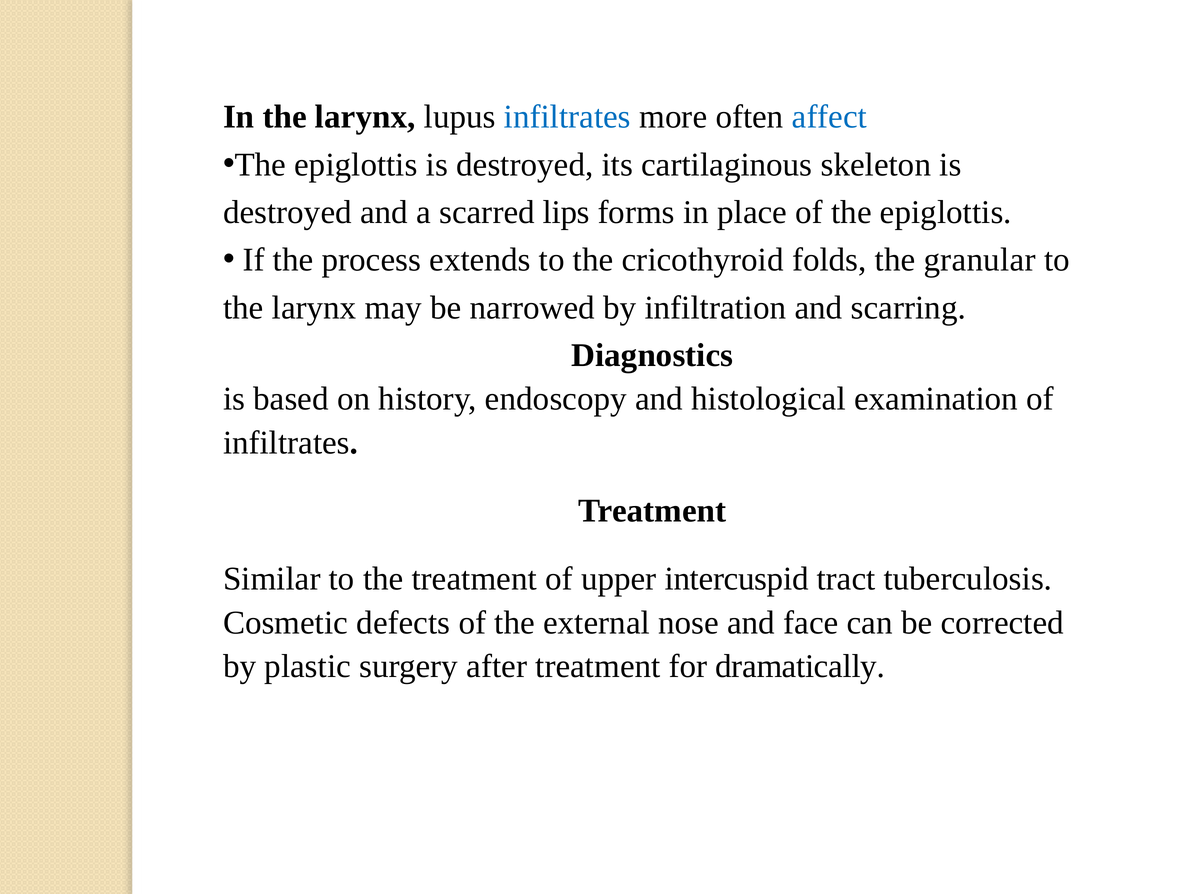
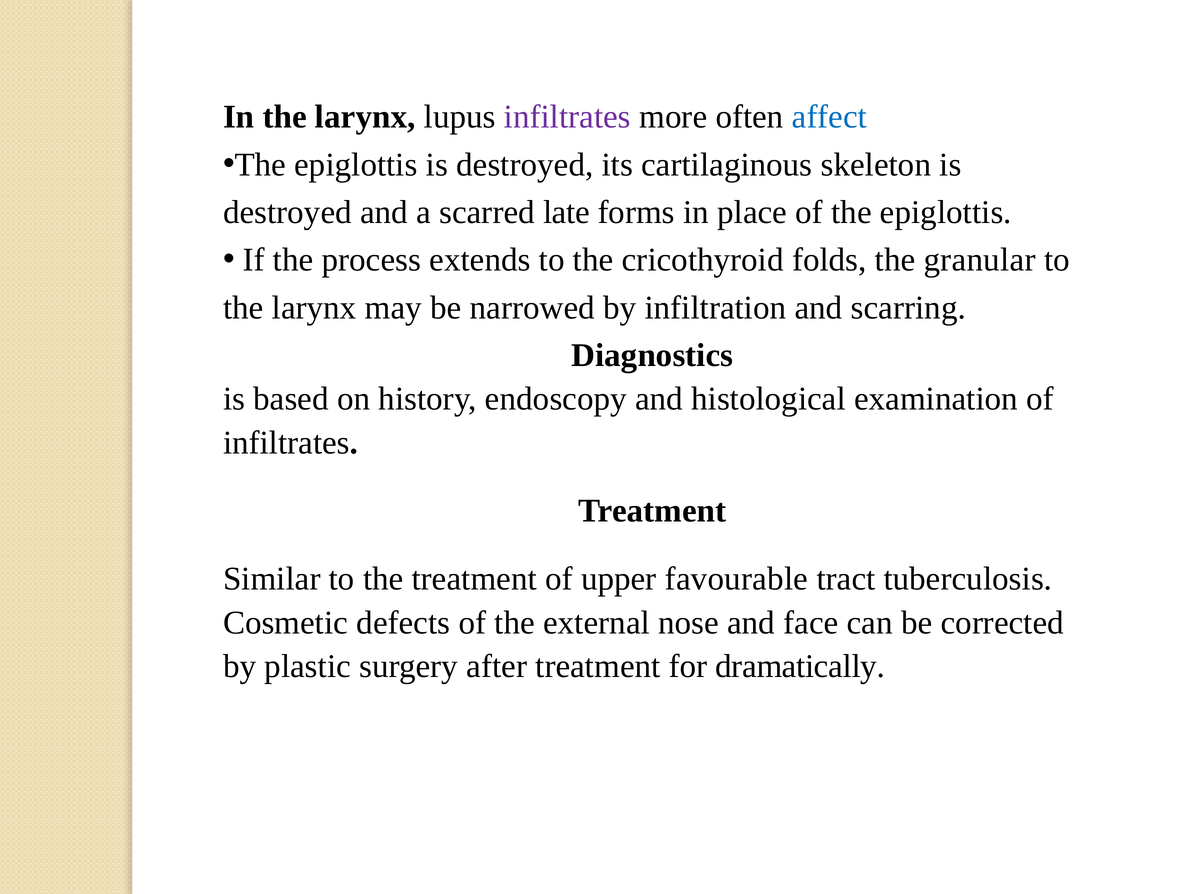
infiltrates colour: blue -> purple (567, 117)
lips: lips -> late (566, 212)
intercuspid: intercuspid -> favourable (736, 579)
